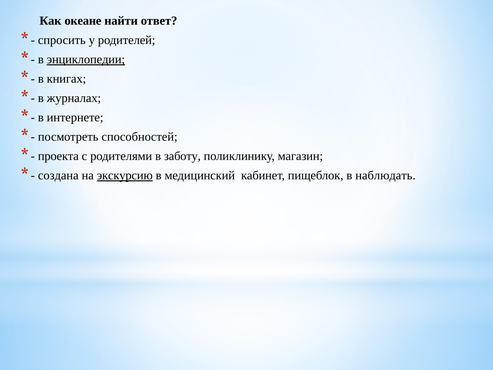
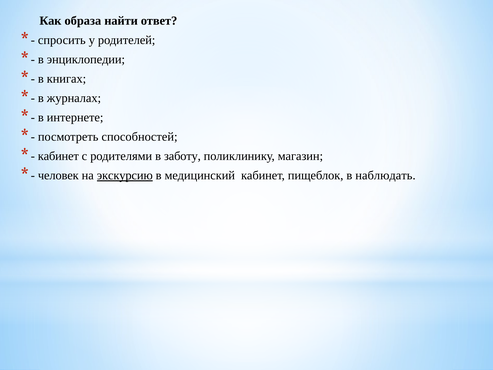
океане: океане -> образа (83, 21)
энциклопедии underline: present -> none (86, 60)
проекта: проекта -> кабинет (58, 156)
создана: создана -> человек (58, 175)
